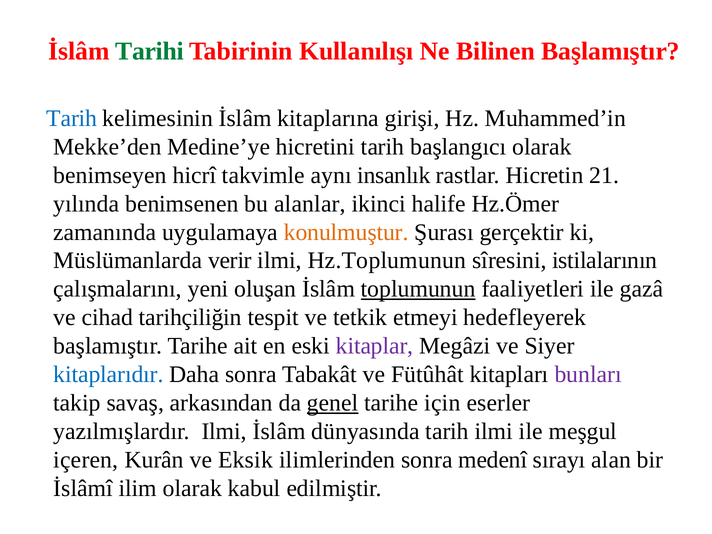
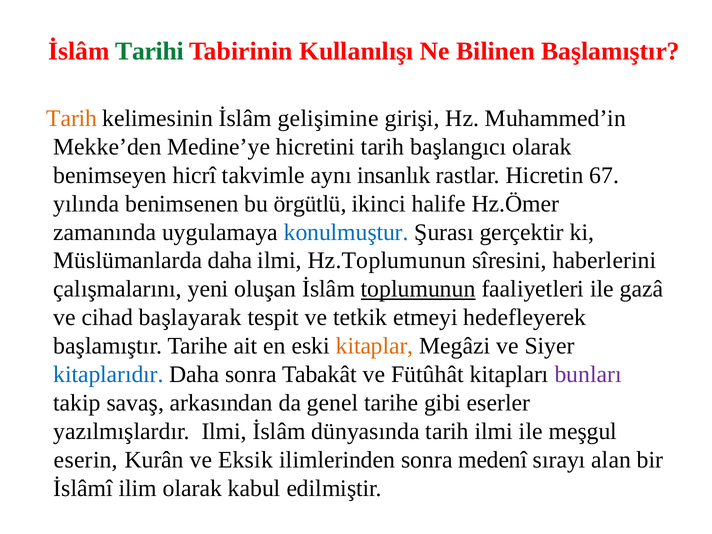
Tarih colour: blue -> orange (72, 118)
kitaplarına: kitaplarına -> gelişimine (328, 118)
21: 21 -> 67 (604, 175)
alanlar: alanlar -> örgütlü (310, 204)
konulmuştur colour: orange -> blue (346, 232)
Müslümanlarda verir: verir -> daha (230, 261)
istilalarının: istilalarının -> haberlerini (605, 261)
tarihçiliğin: tarihçiliğin -> başlayarak (190, 318)
kitaplar colour: purple -> orange (375, 346)
genel underline: present -> none (333, 403)
için: için -> gibi (443, 403)
içeren: içeren -> eserin (86, 460)
